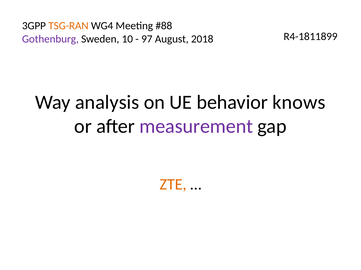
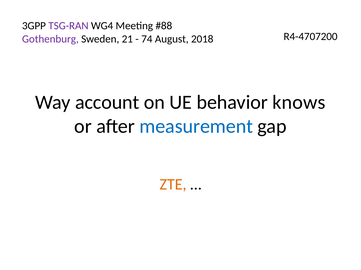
TSG-RAN colour: orange -> purple (68, 26)
10: 10 -> 21 (127, 39)
97: 97 -> 74 (147, 39)
R4-1811899: R4-1811899 -> R4-4707200 (311, 36)
analysis: analysis -> account (107, 102)
measurement colour: purple -> blue (196, 127)
